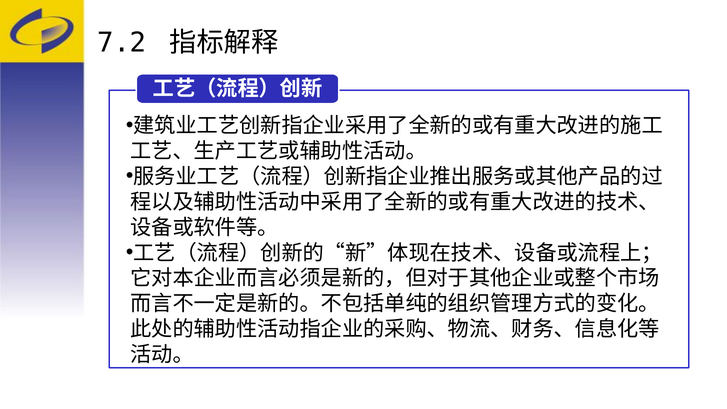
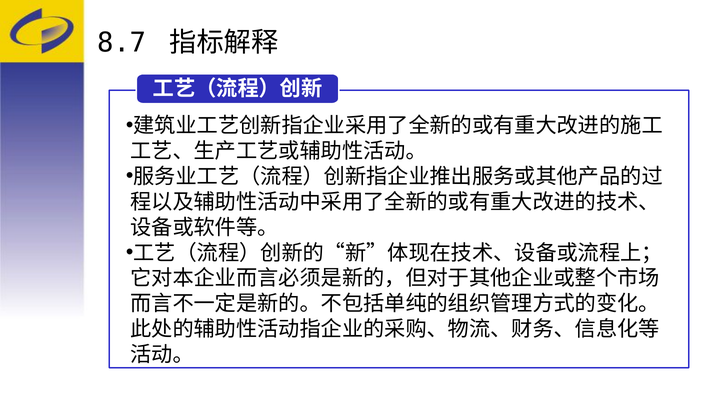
7.2: 7.2 -> 8.7 (122, 43)
